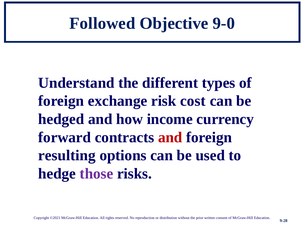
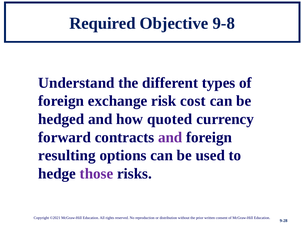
Followed: Followed -> Required (102, 23)
9-0: 9-0 -> 9-8 (224, 23)
income: income -> quoted (170, 119)
and colour: red -> purple (170, 137)
